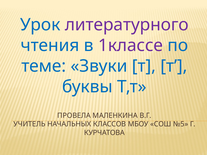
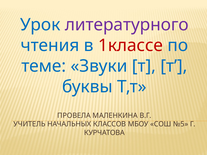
1классе colour: purple -> red (131, 45)
